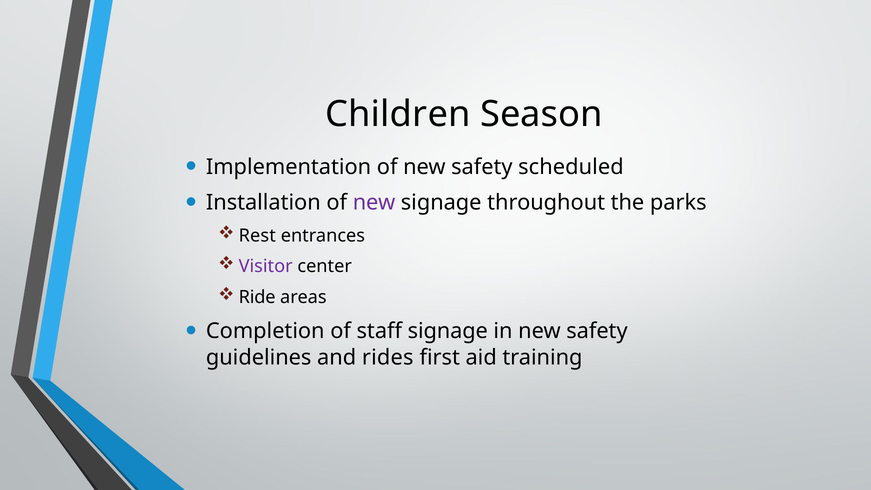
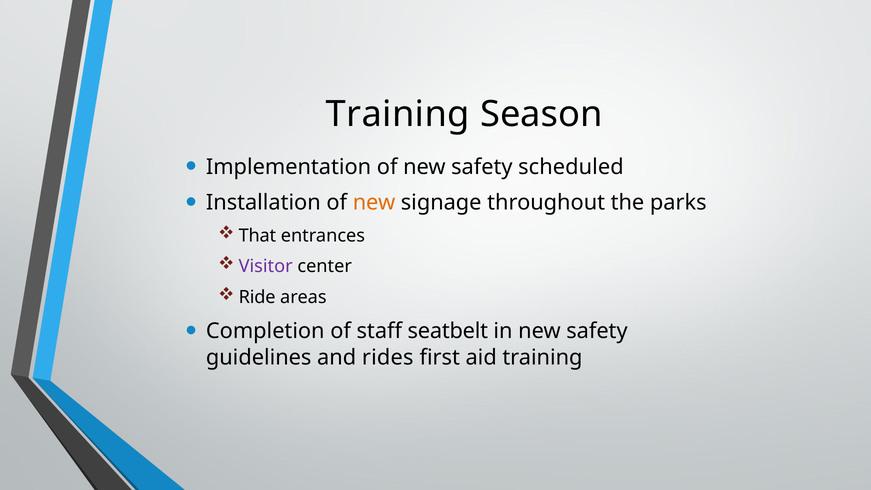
Children: Children -> Training (398, 114)
new colour: purple -> orange (374, 203)
Rest: Rest -> That (257, 236)
staff signage: signage -> seatbelt (448, 331)
